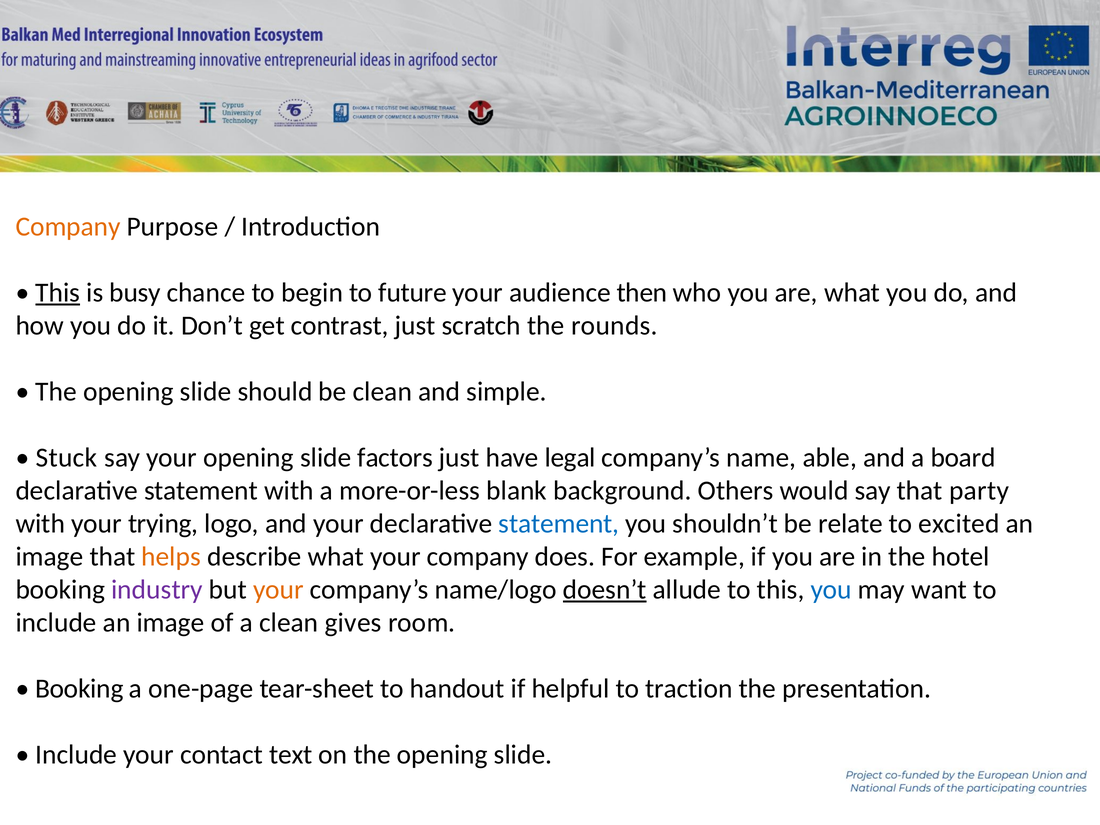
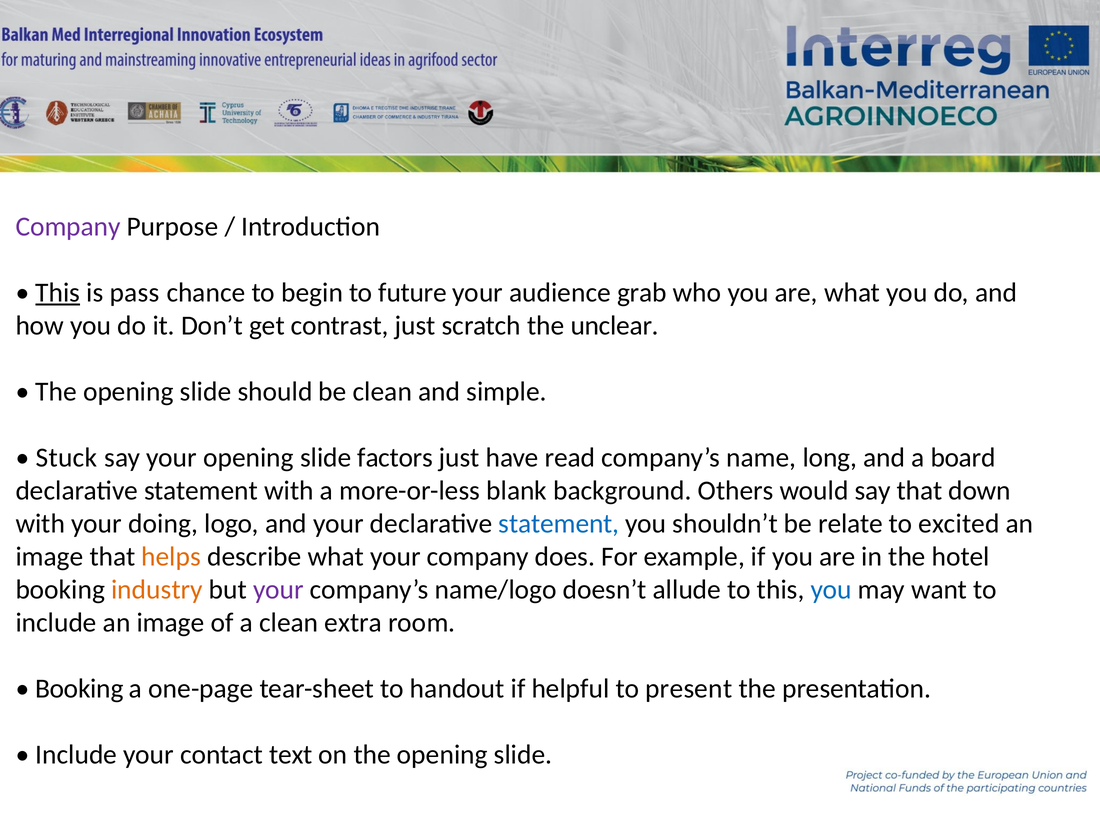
Company colour: orange -> purple (68, 227)
busy: busy -> pass (135, 293)
then: then -> grab (642, 293)
rounds: rounds -> unclear (615, 326)
legal: legal -> read (570, 458)
able: able -> long (830, 458)
party: party -> down (979, 491)
trying: trying -> doing (163, 524)
industry colour: purple -> orange (157, 590)
your colour: orange -> purple (278, 590)
doesn’t underline: present -> none (605, 590)
gives: gives -> extra (353, 623)
traction: traction -> present (689, 689)
